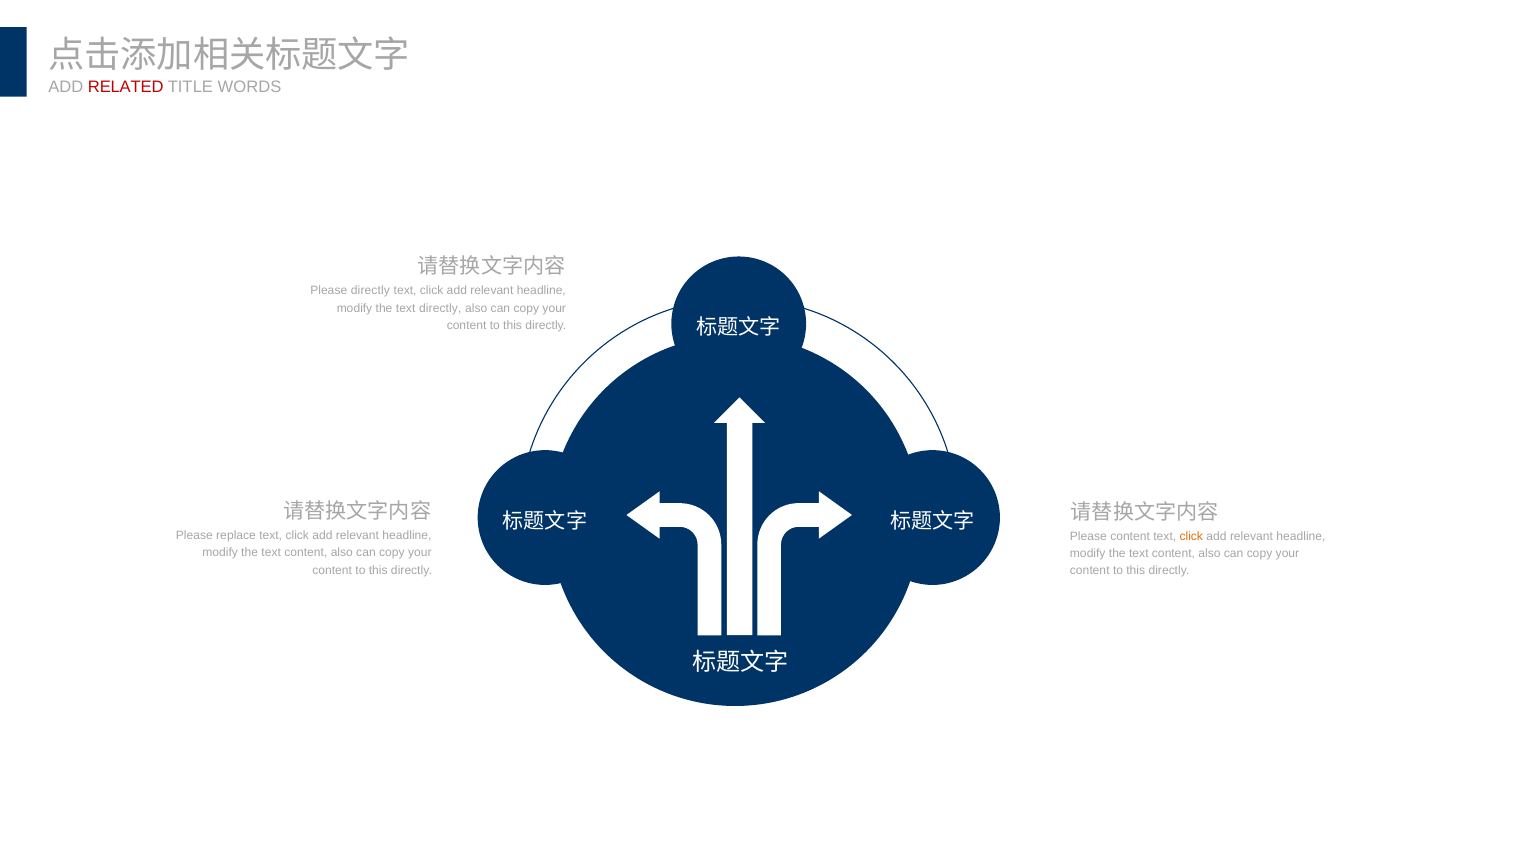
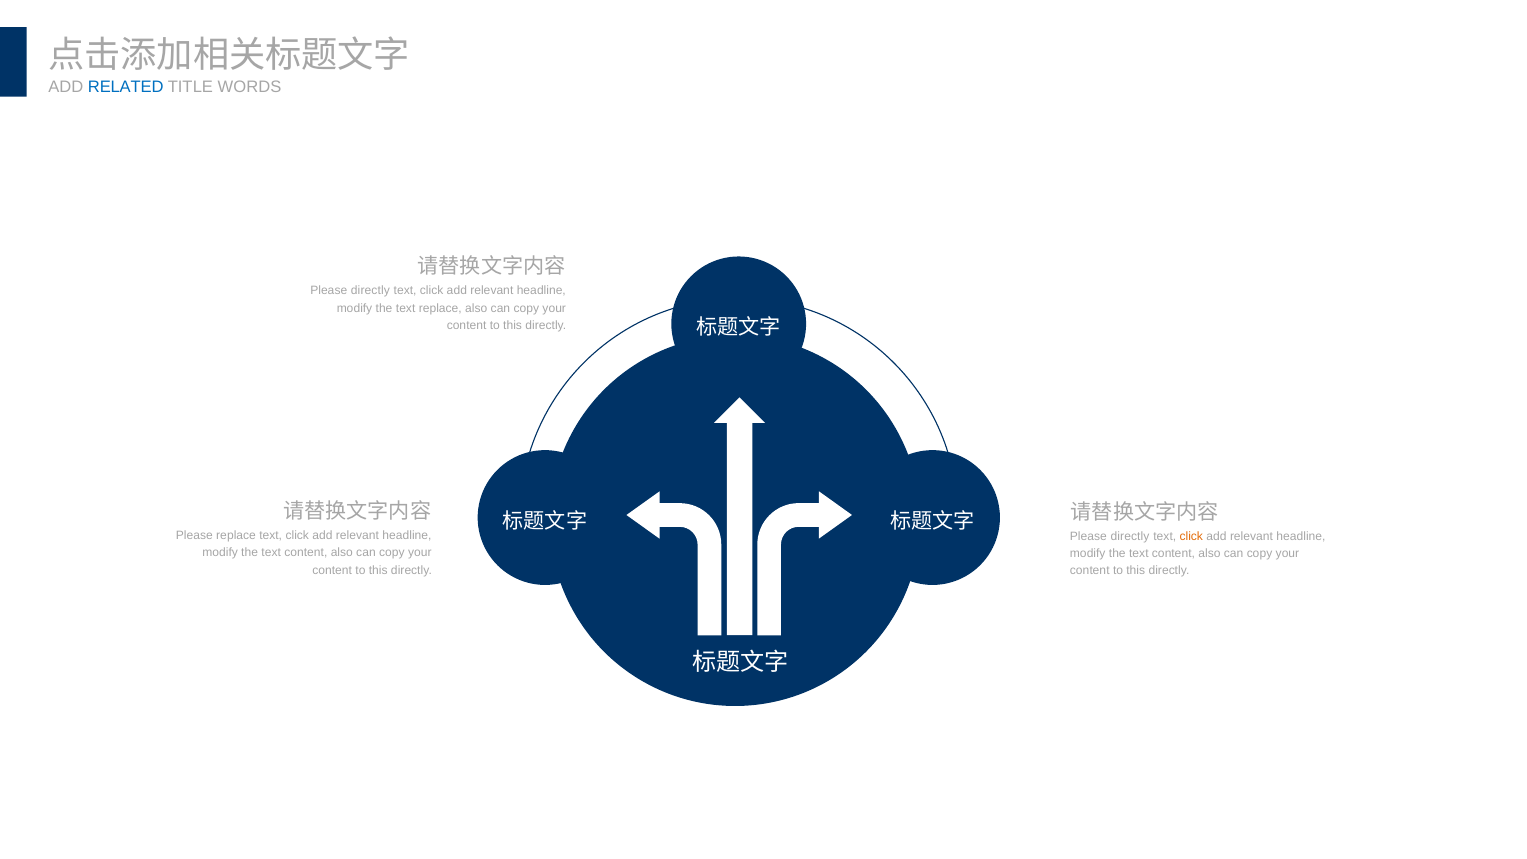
RELATED colour: red -> blue (126, 87)
text directly: directly -> replace (440, 308)
content: content -> directly (1130, 536)
